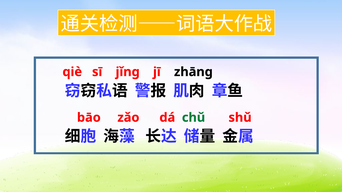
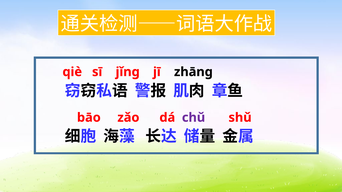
chǔ colour: green -> purple (194, 118)
